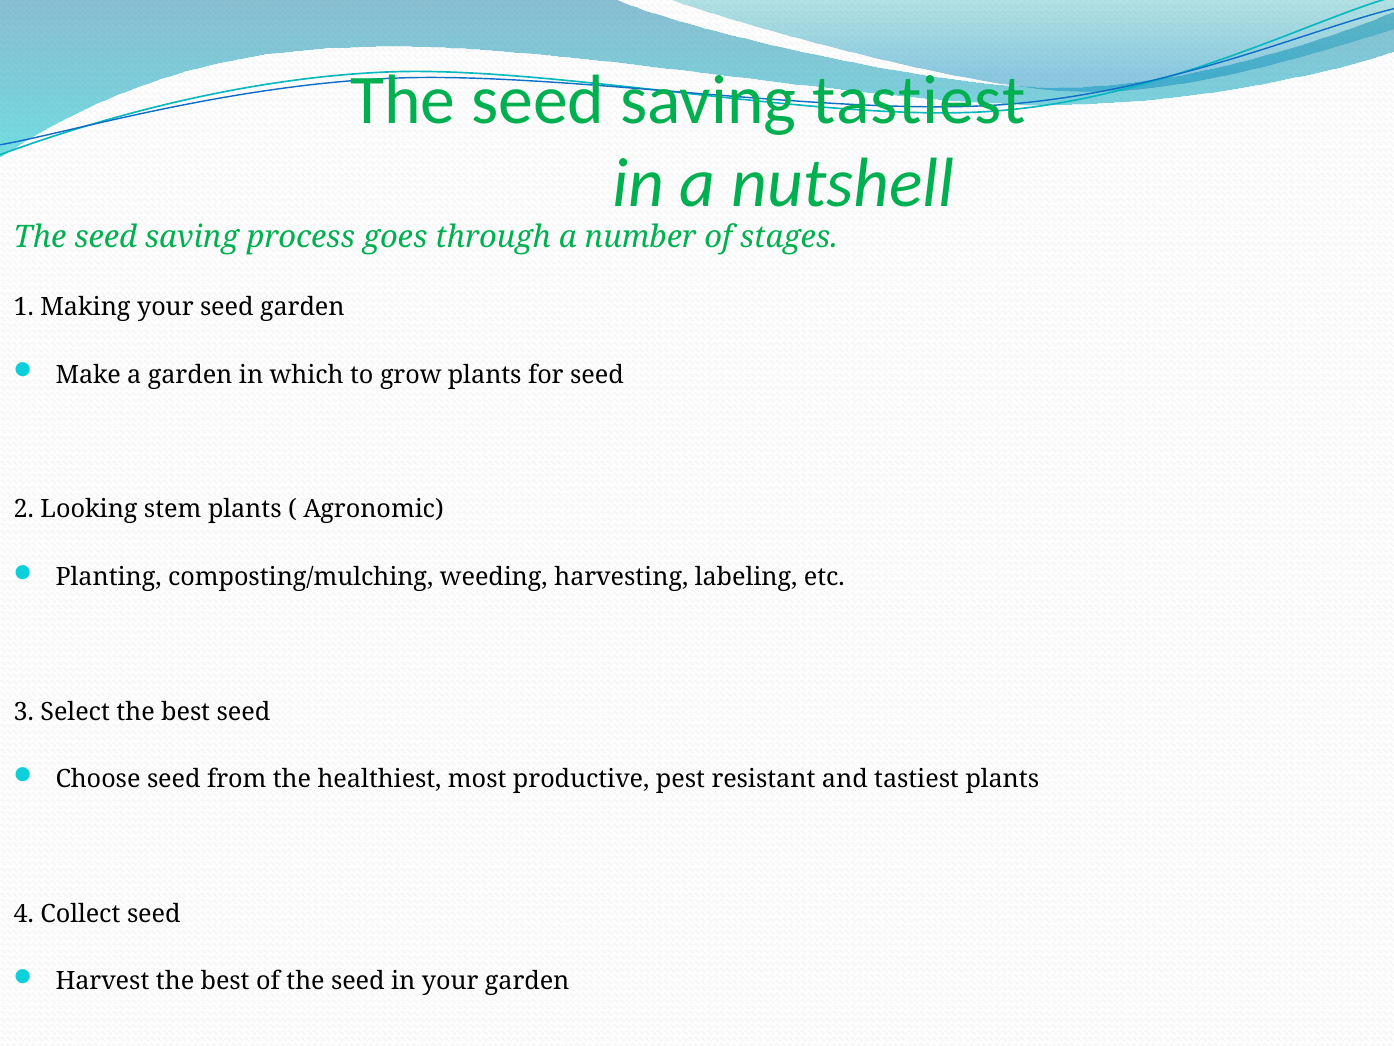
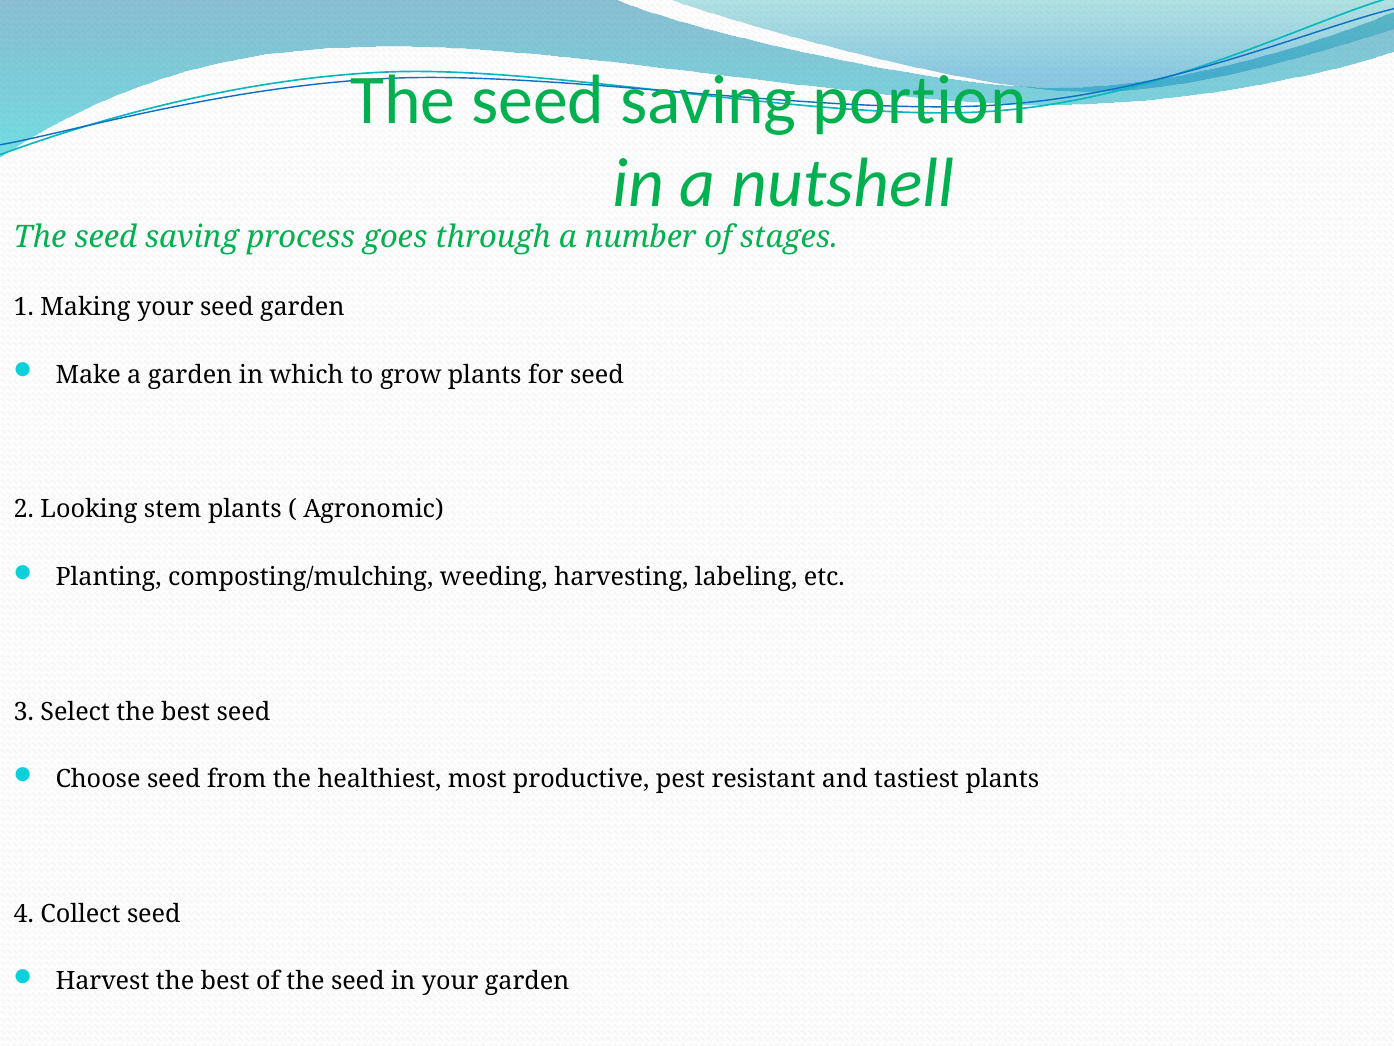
saving tastiest: tastiest -> portion (920, 100)
